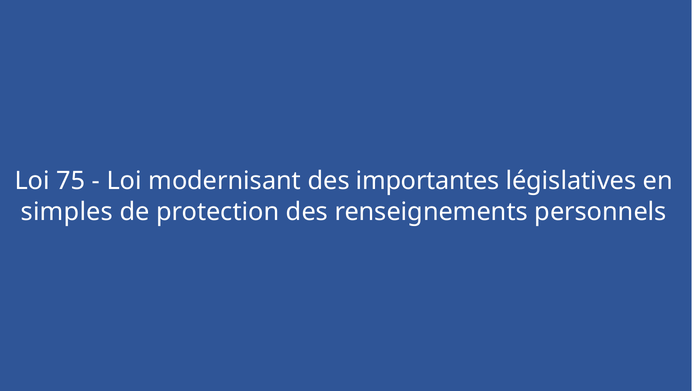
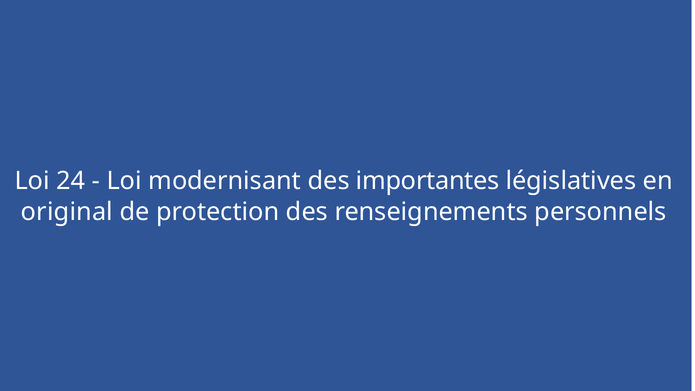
75: 75 -> 24 (71, 181)
simples: simples -> original (67, 212)
